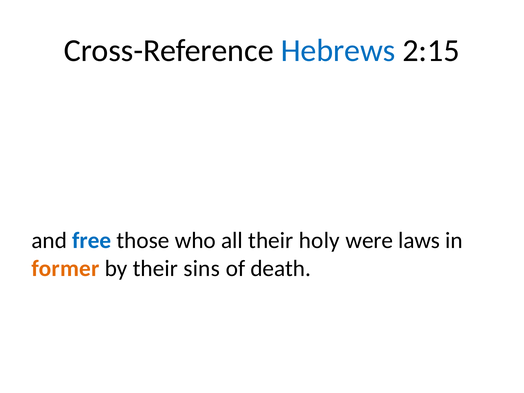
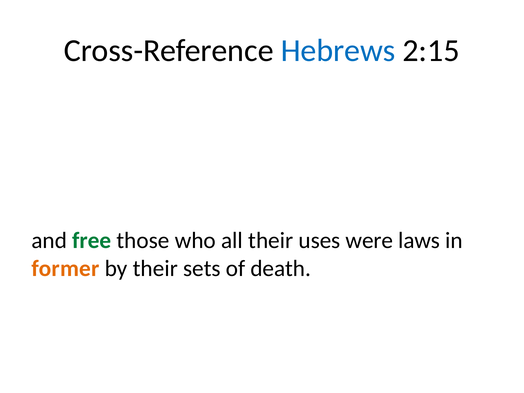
free colour: blue -> green (92, 240)
holy: holy -> uses (319, 240)
sins: sins -> sets (202, 268)
